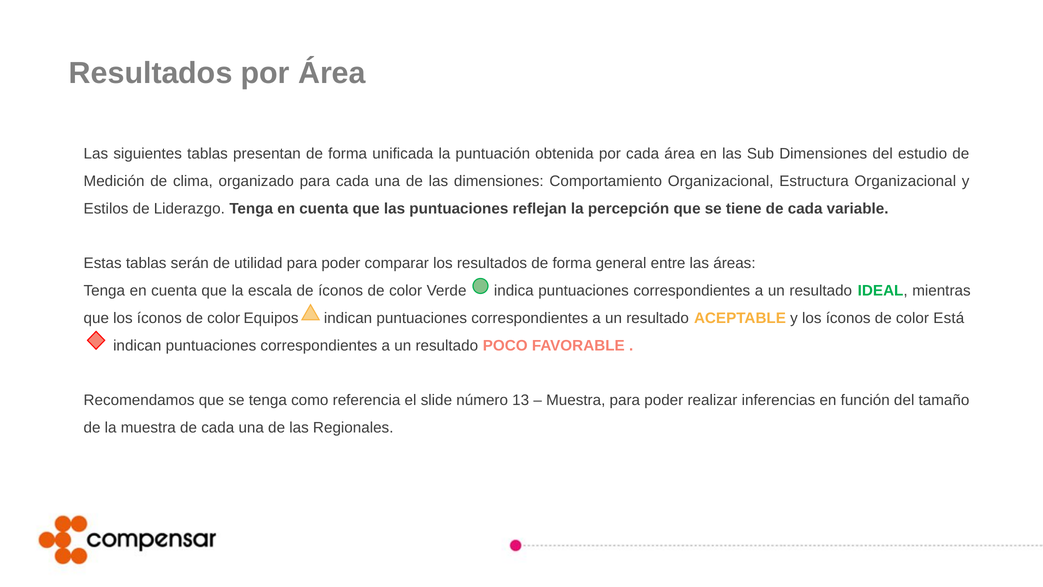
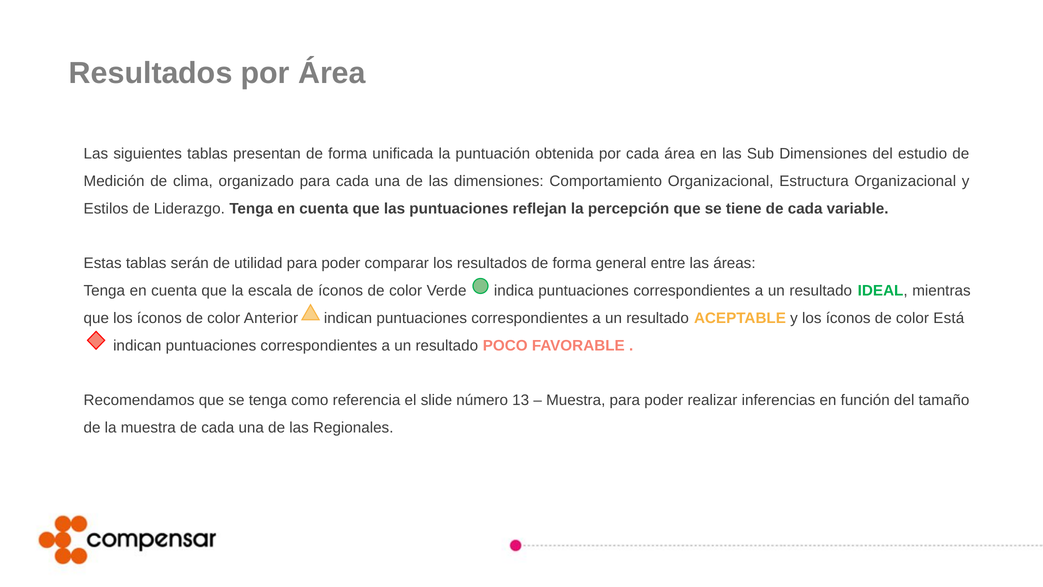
Equipos: Equipos -> Anterior (271, 318)
